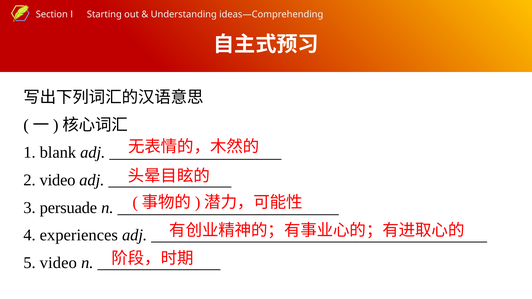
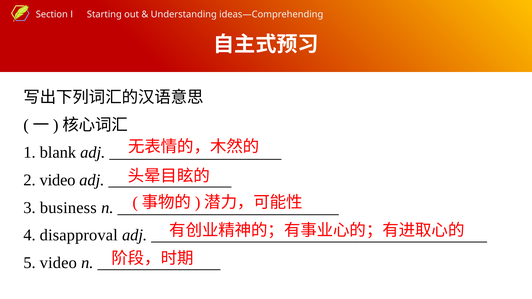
persuade: persuade -> business (68, 208)
experiences: experiences -> disapproval (79, 235)
